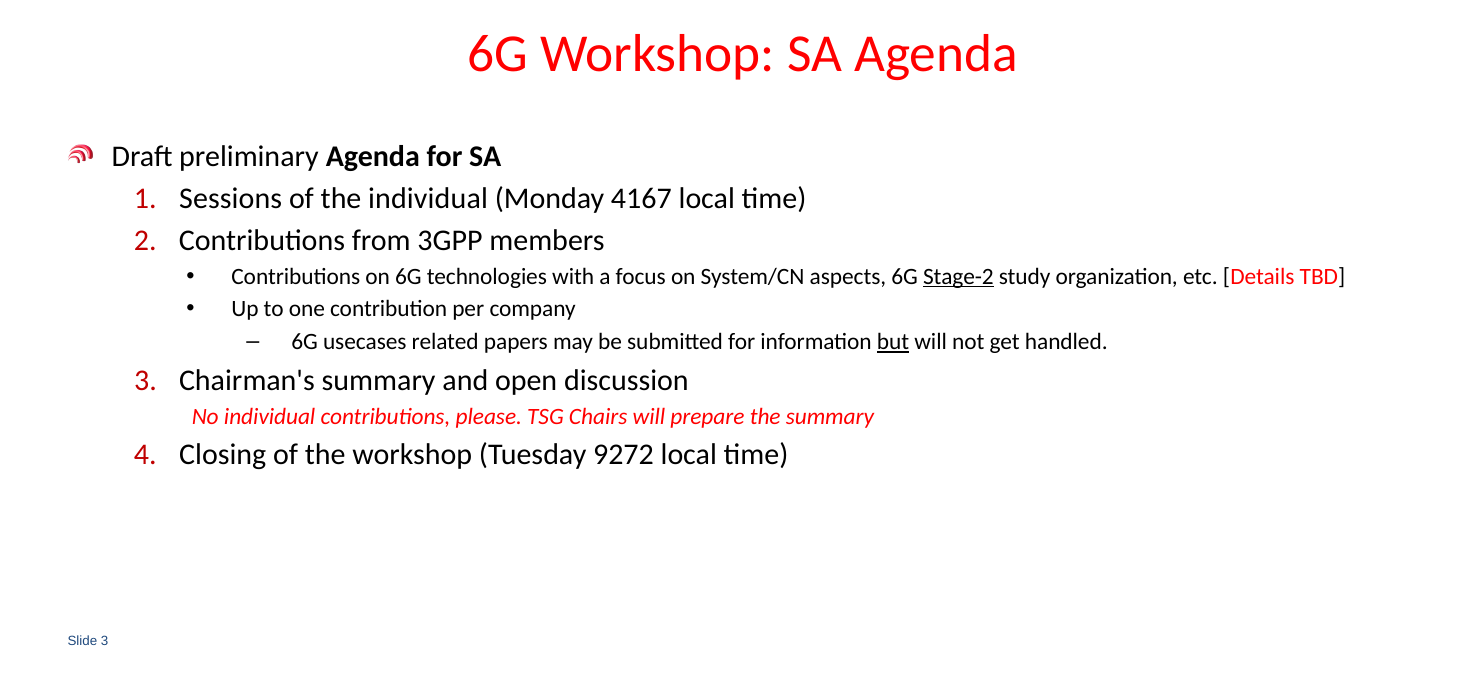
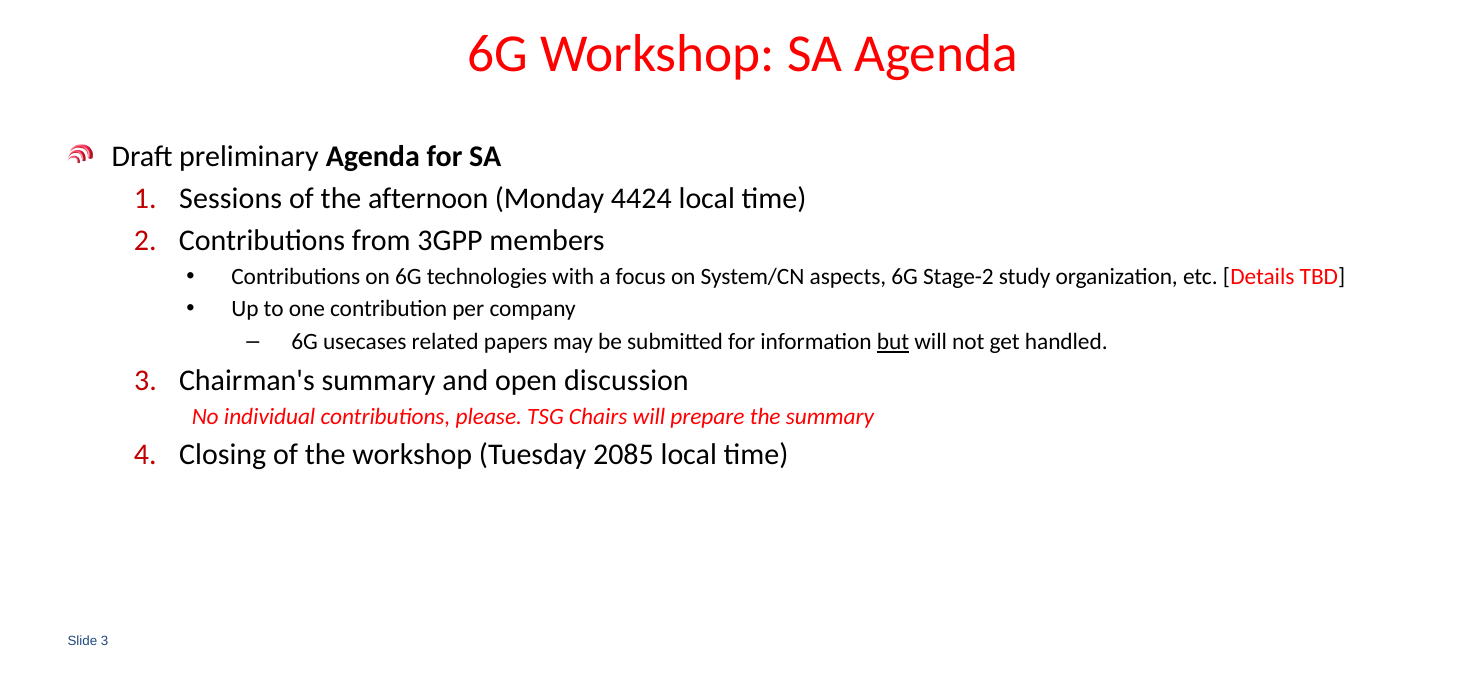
the individual: individual -> afternoon (428, 198)
4167: 4167 -> 4424 (641, 198)
Stage-2 underline: present -> none (958, 277)
9272: 9272 -> 2085 (623, 455)
